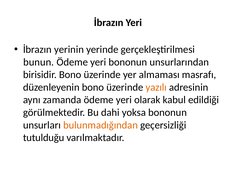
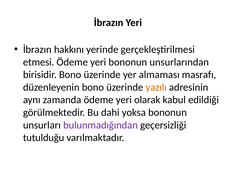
yerinin: yerinin -> hakkını (69, 50)
bunun: bunun -> etmesi (39, 62)
bulunmadığından colour: orange -> purple (101, 125)
